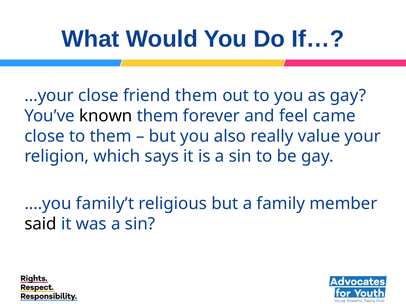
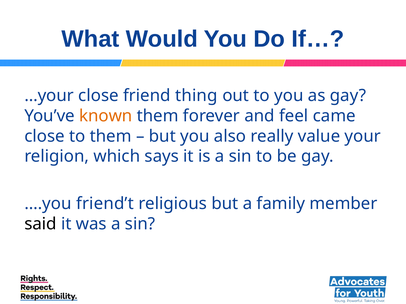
friend them: them -> thing (196, 96)
known colour: black -> orange (106, 116)
family’t: family’t -> friend’t (105, 204)
